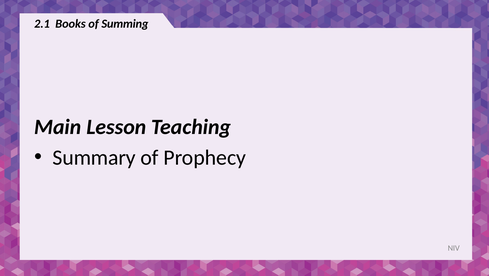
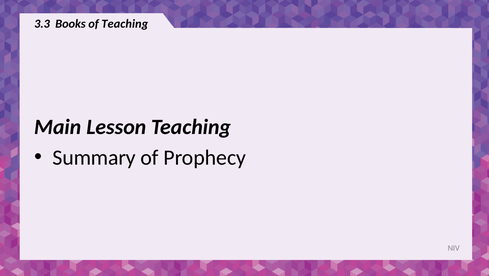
2.1: 2.1 -> 3.3 (42, 24)
of Summing: Summing -> Teaching (125, 24)
